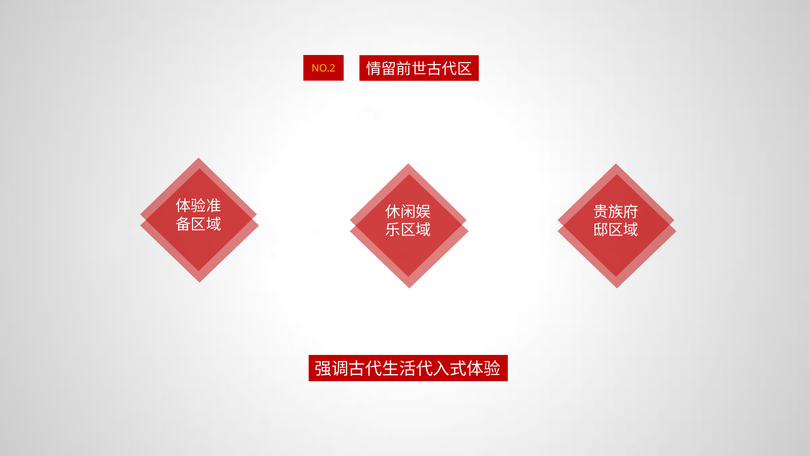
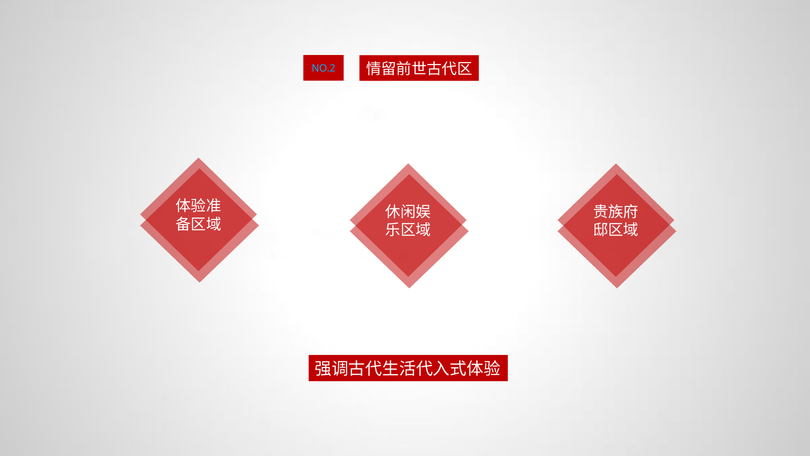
NO.2 colour: yellow -> light blue (323, 69)
